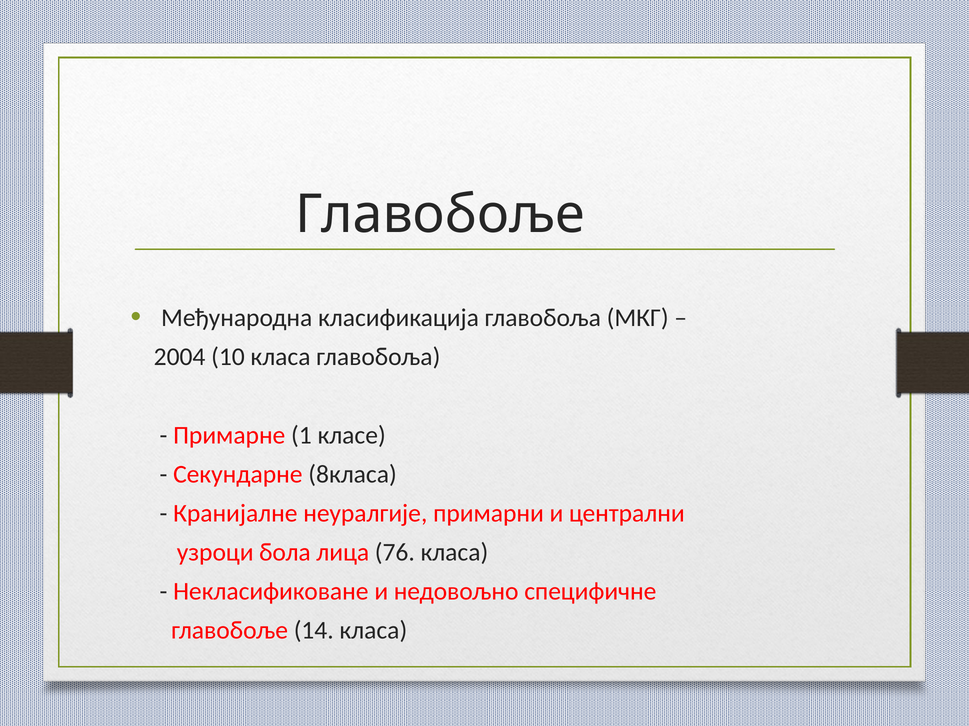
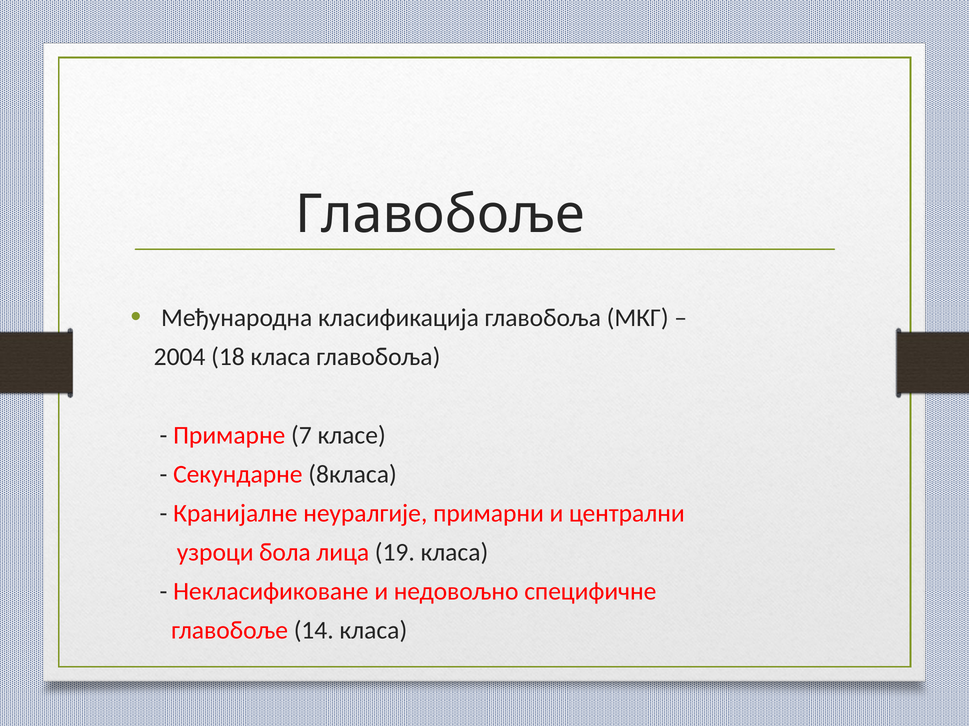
10: 10 -> 18 (228, 357)
1: 1 -> 7 (301, 436)
76: 76 -> 19 (395, 553)
